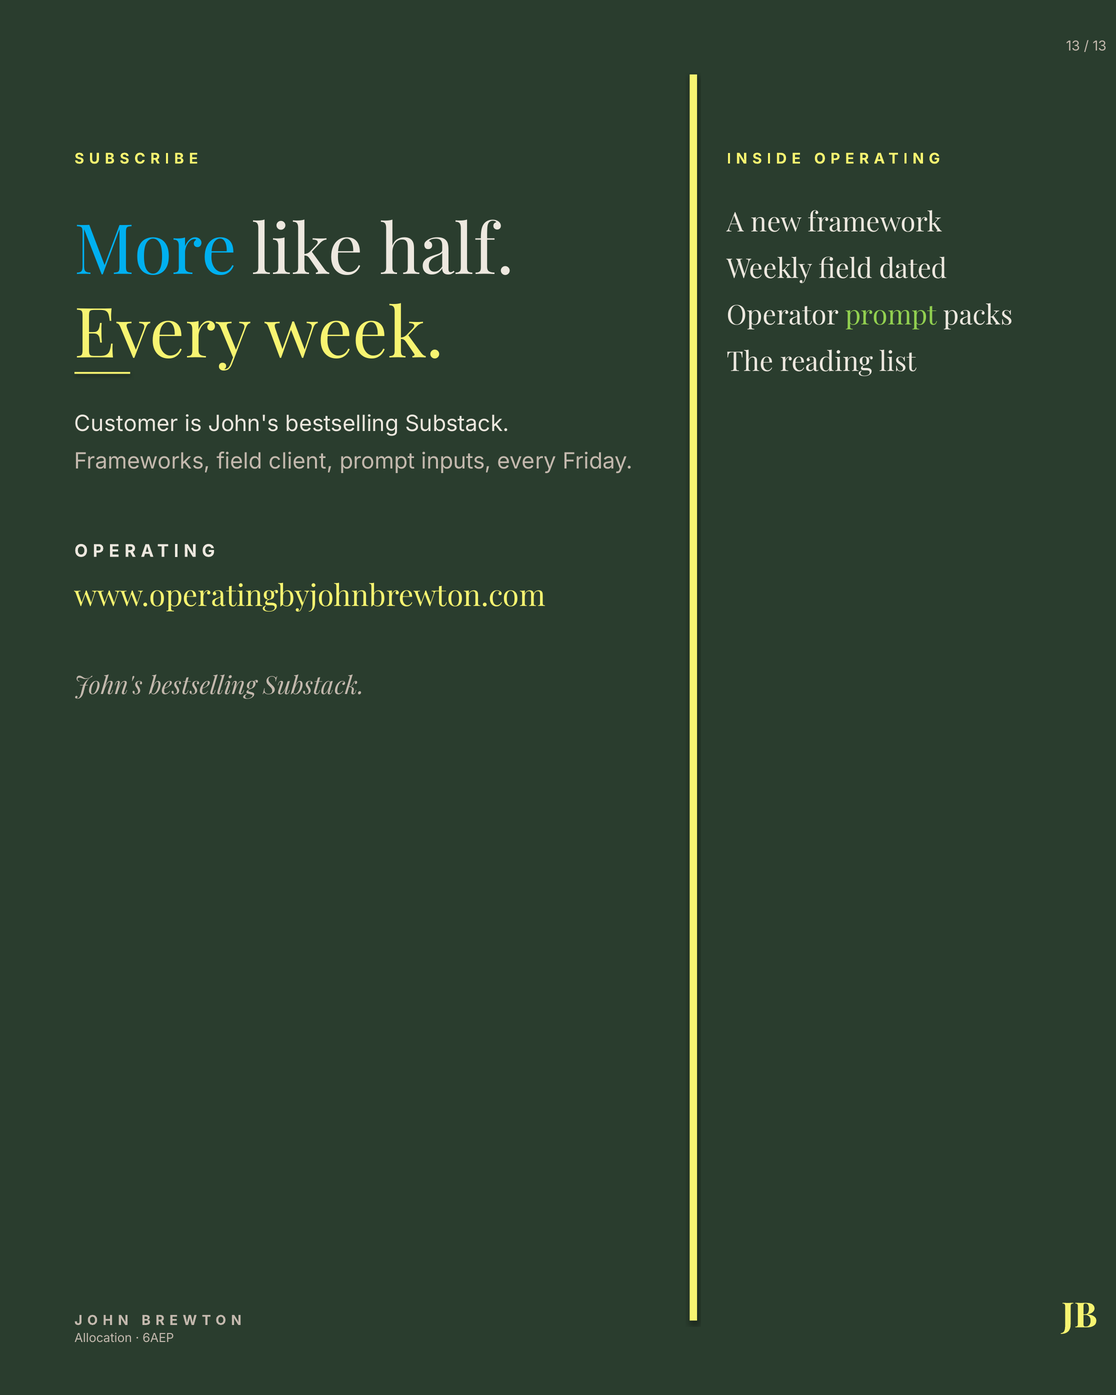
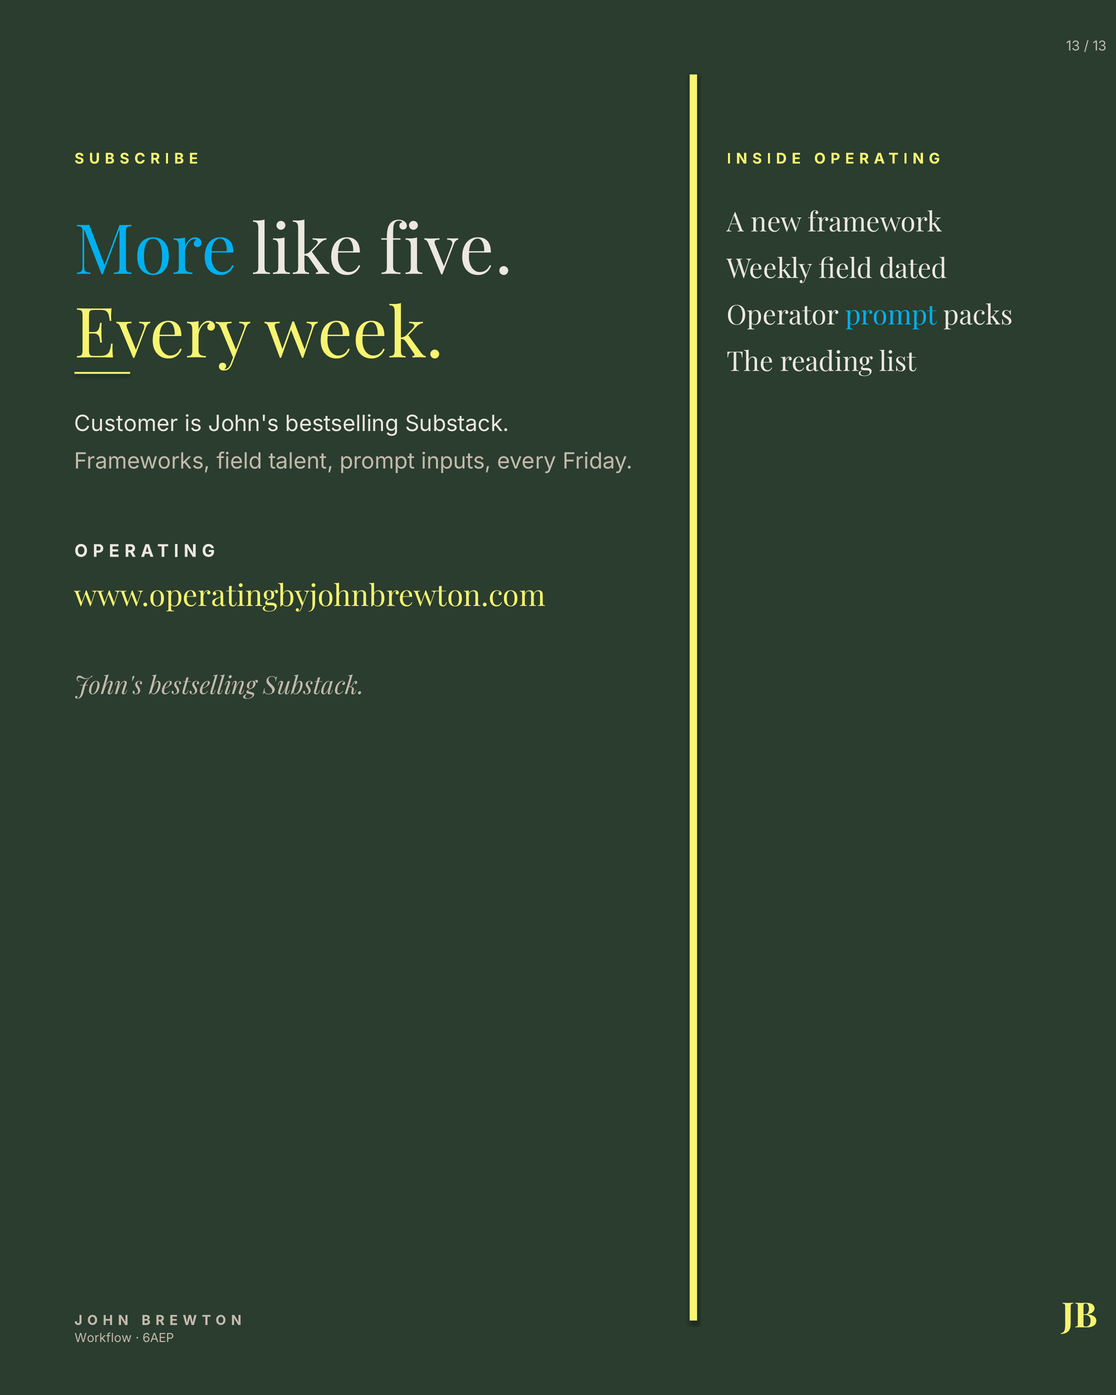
half: half -> five (446, 251)
prompt colour: light green -> light blue (891, 316)
client: client -> talent (301, 461)
Allocation: Allocation -> Workflow (103, 1338)
